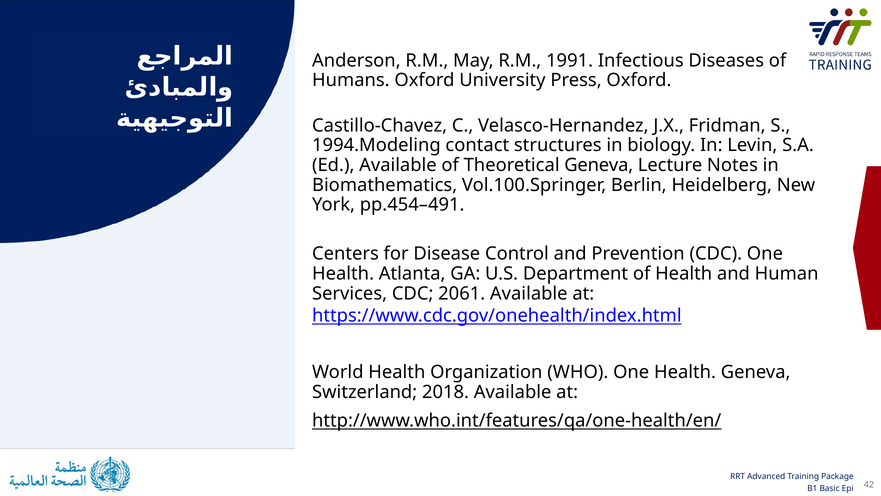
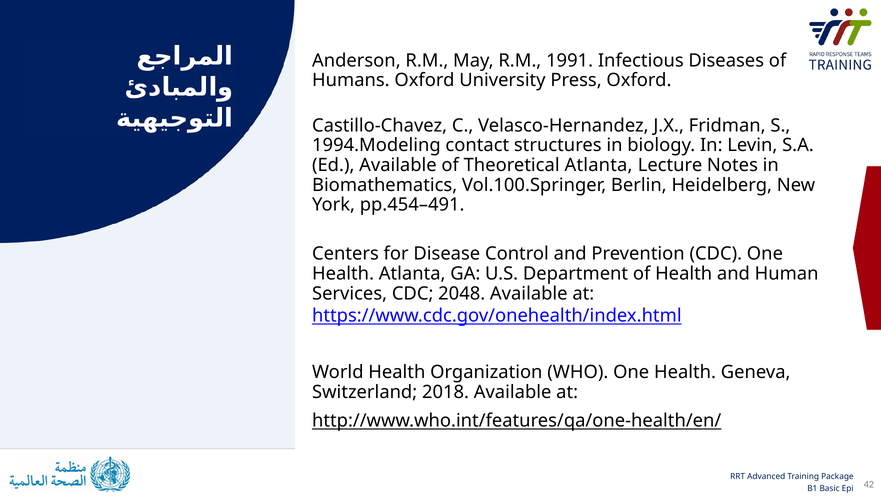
Theoretical Geneva: Geneva -> Atlanta (599, 165)
2061: 2061 -> 2048 (462, 293)
